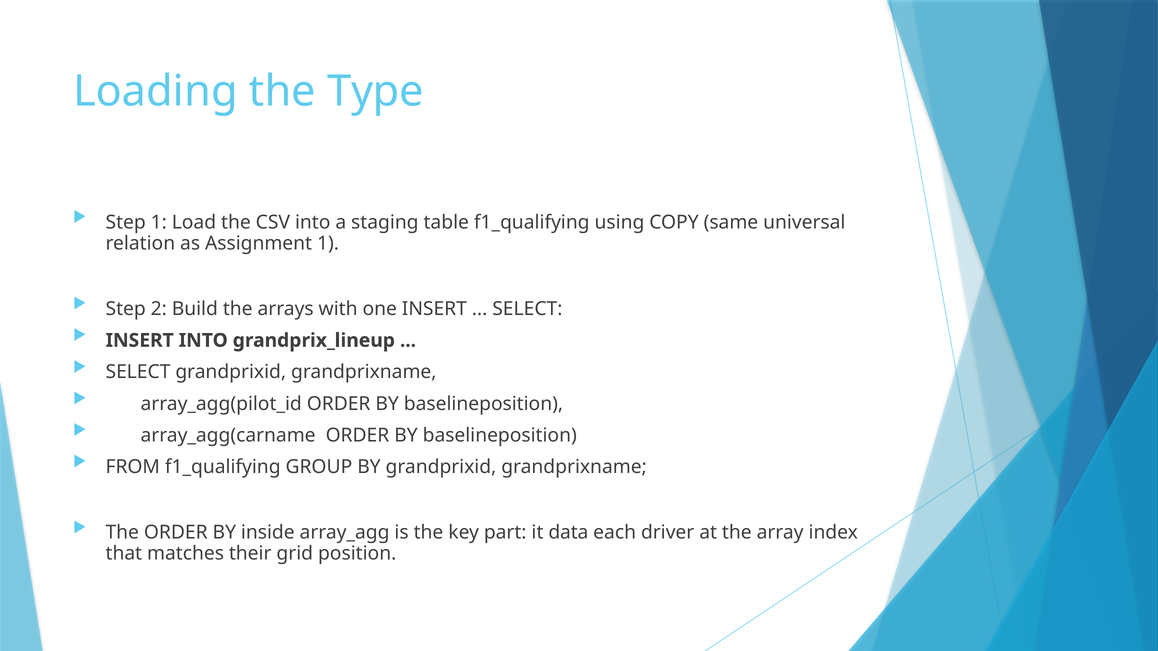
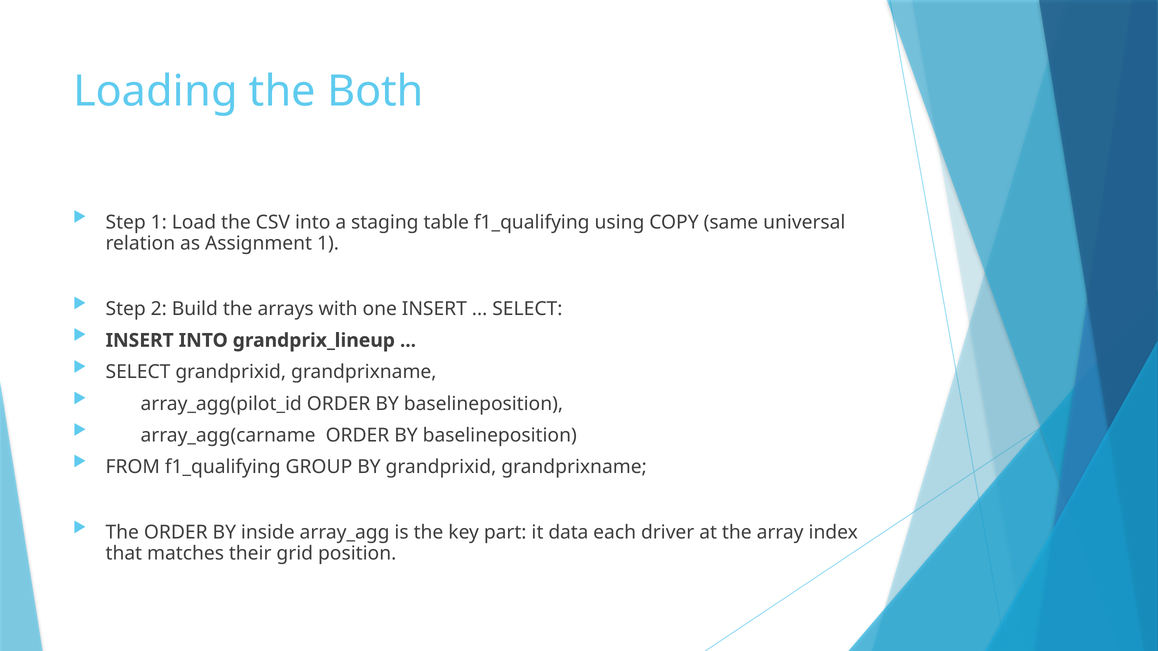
Type: Type -> Both (375, 91)
